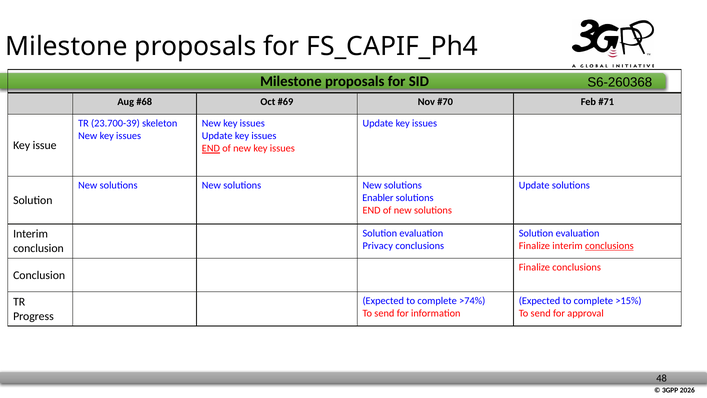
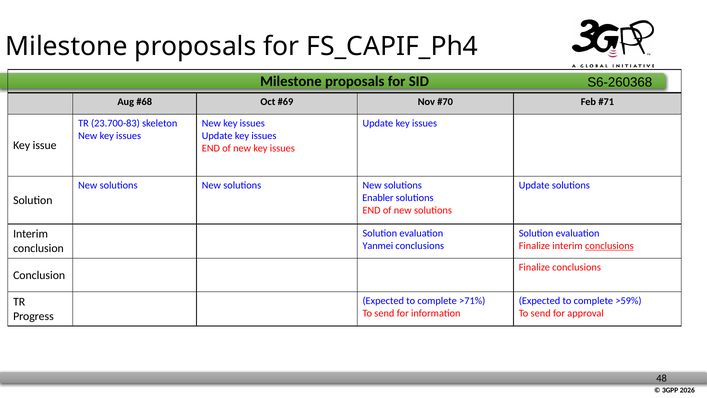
23.700-39: 23.700-39 -> 23.700-83 (115, 123)
END underline: present -> none (211, 148)
Privacy: Privacy -> Yanmei (378, 245)
>74%: >74% -> >71% (472, 301)
>15%: >15% -> >59% (628, 301)
